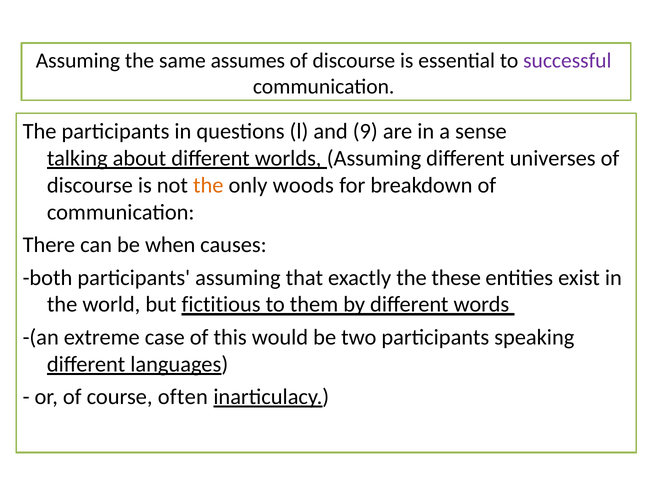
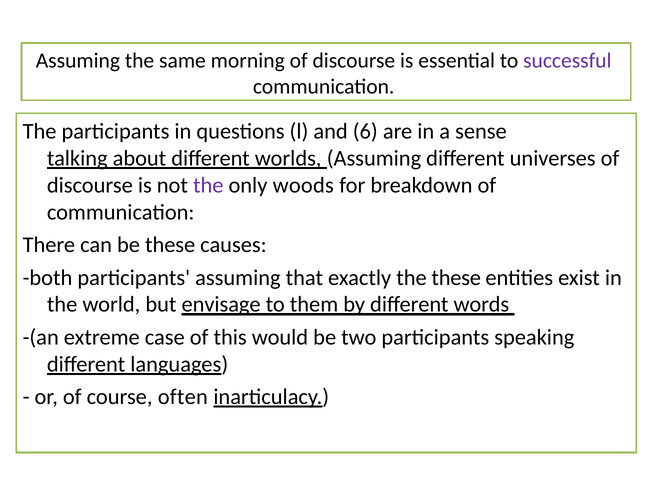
assumes: assumes -> morning (248, 61)
9: 9 -> 6 (365, 132)
the colour: orange -> purple (208, 185)
be when: when -> these (170, 245)
fictitious: fictitious -> envisage (221, 305)
